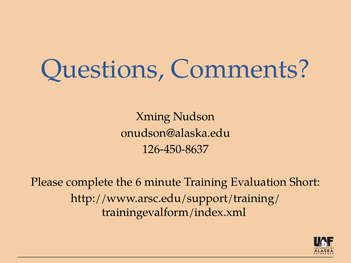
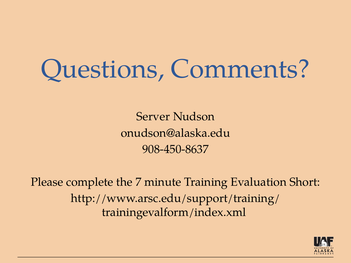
Xming: Xming -> Server (153, 117)
126-450-8637: 126-450-8637 -> 908-450-8637 (176, 149)
6: 6 -> 7 (138, 182)
